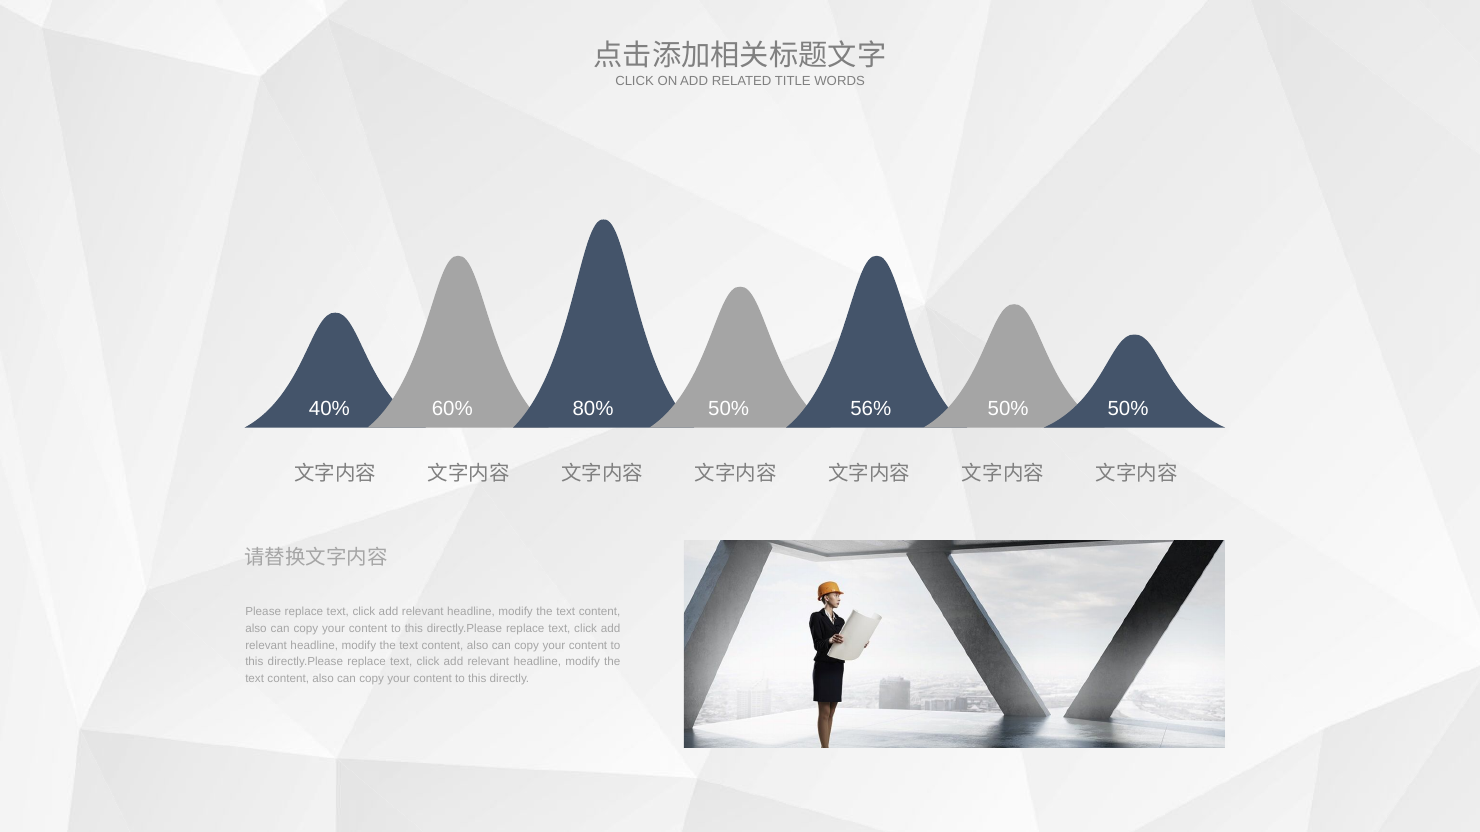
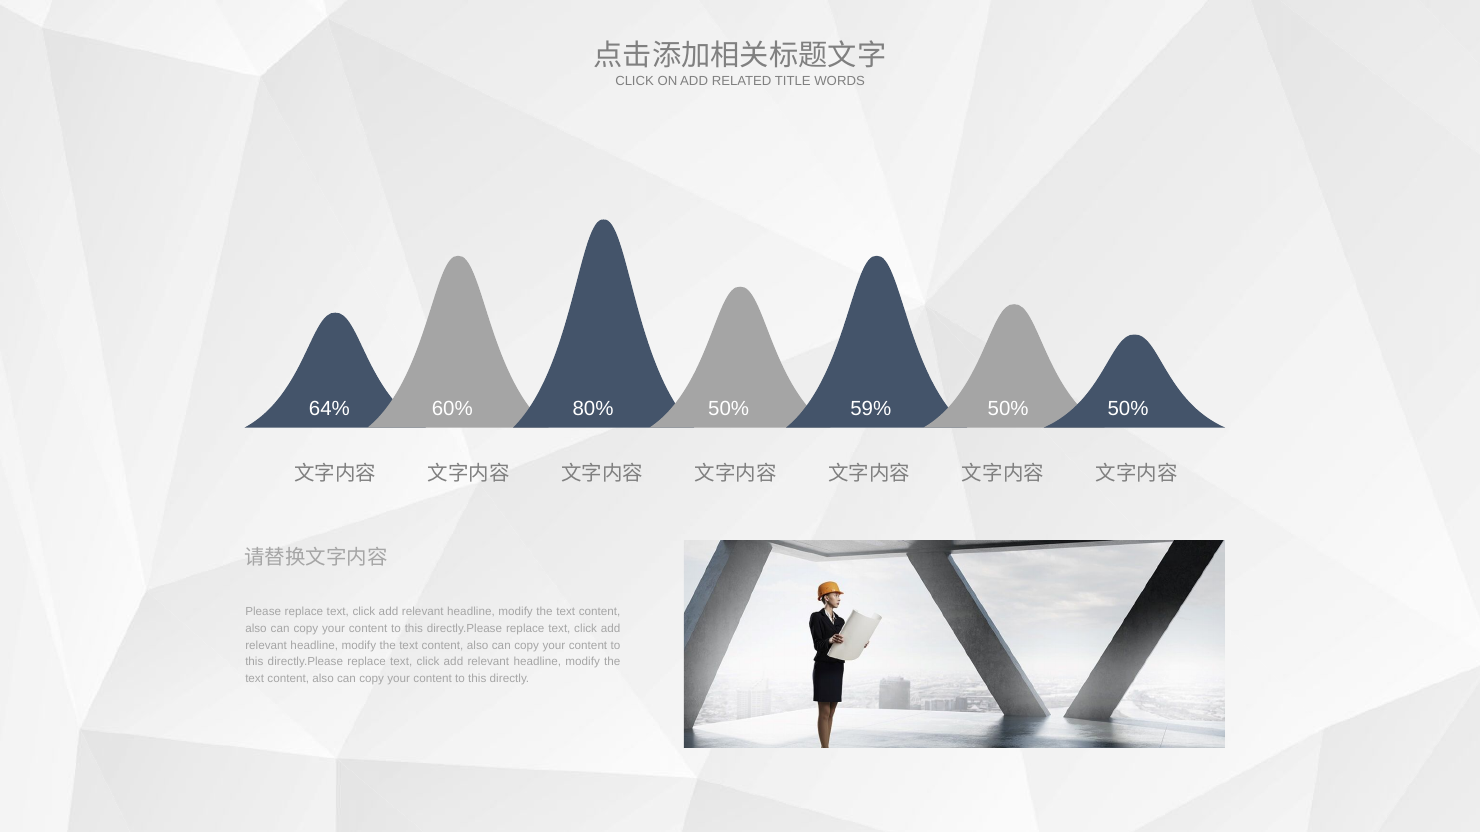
40%: 40% -> 64% (329, 409)
56%: 56% -> 59% (871, 409)
